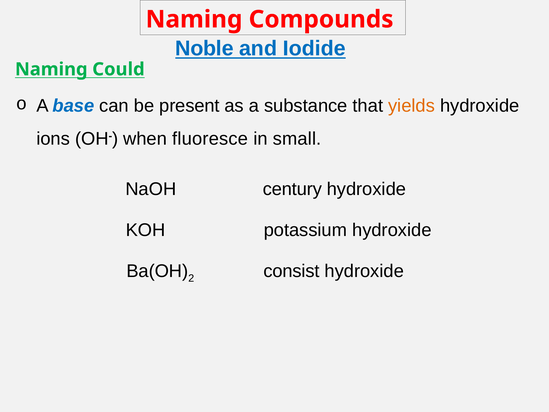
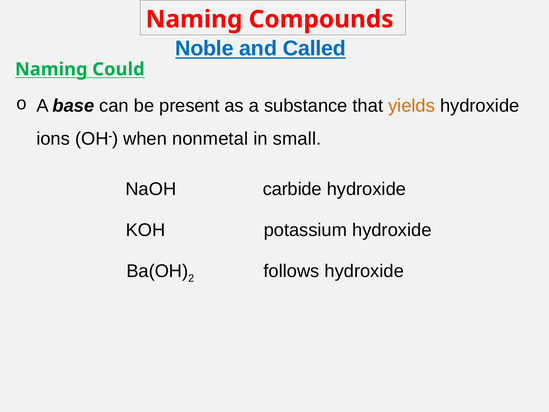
Iodide: Iodide -> Called (314, 49)
base colour: blue -> black (73, 106)
fluoresce: fluoresce -> nonmetal (210, 139)
century: century -> carbide (292, 189)
consist: consist -> follows (292, 271)
